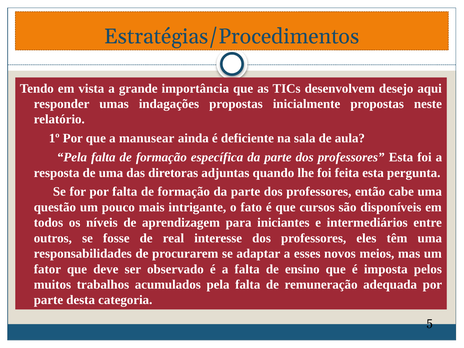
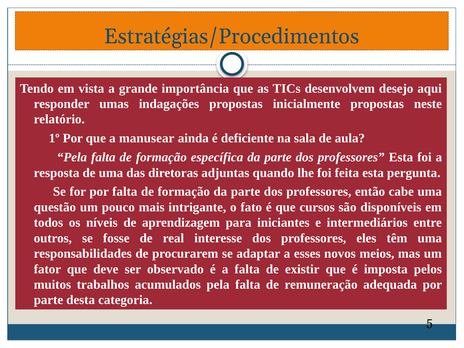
ensino: ensino -> existir (302, 269)
